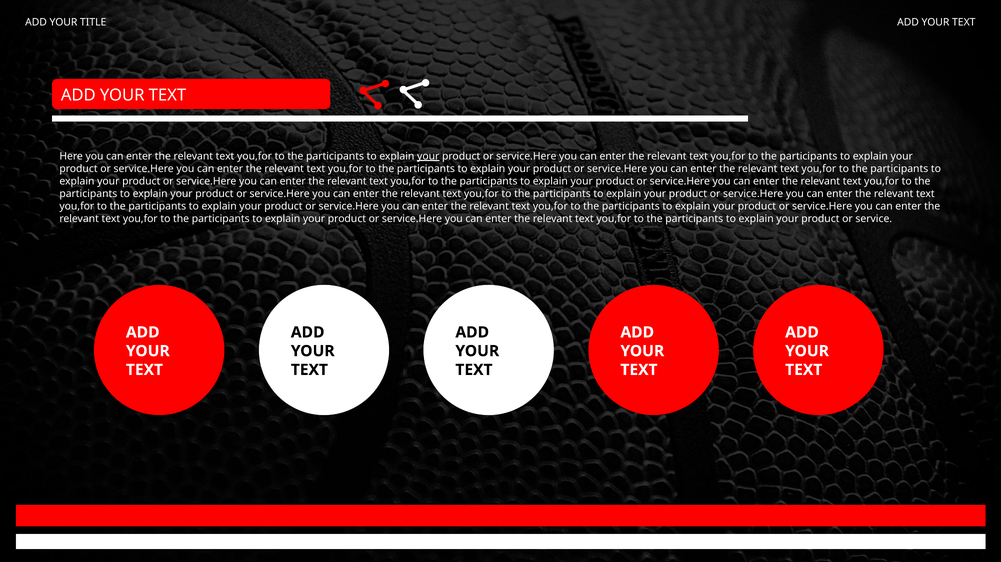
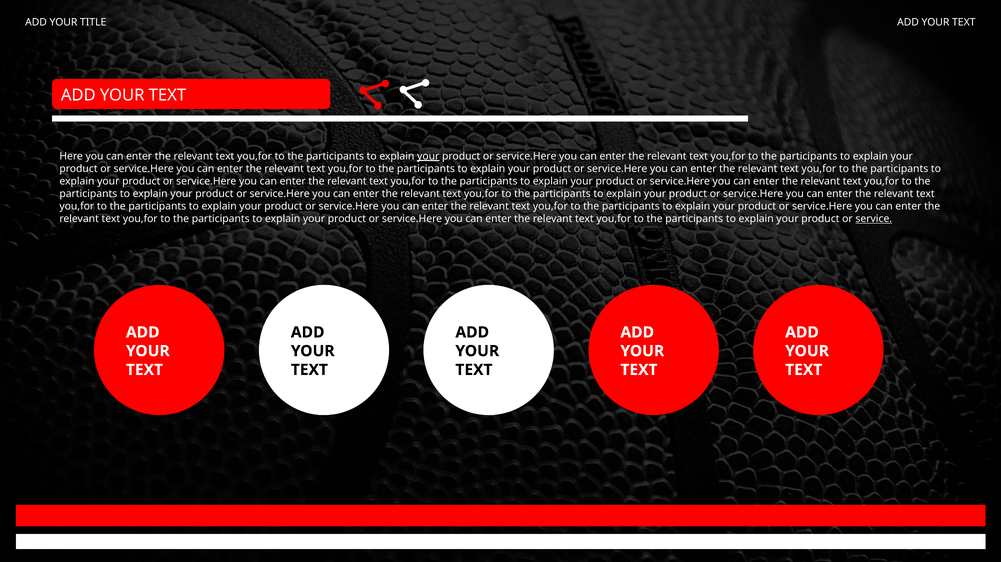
service underline: none -> present (874, 219)
